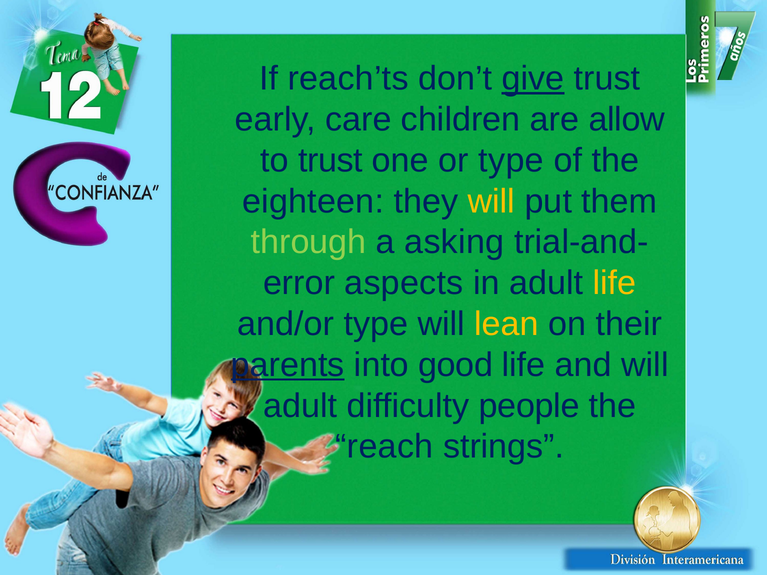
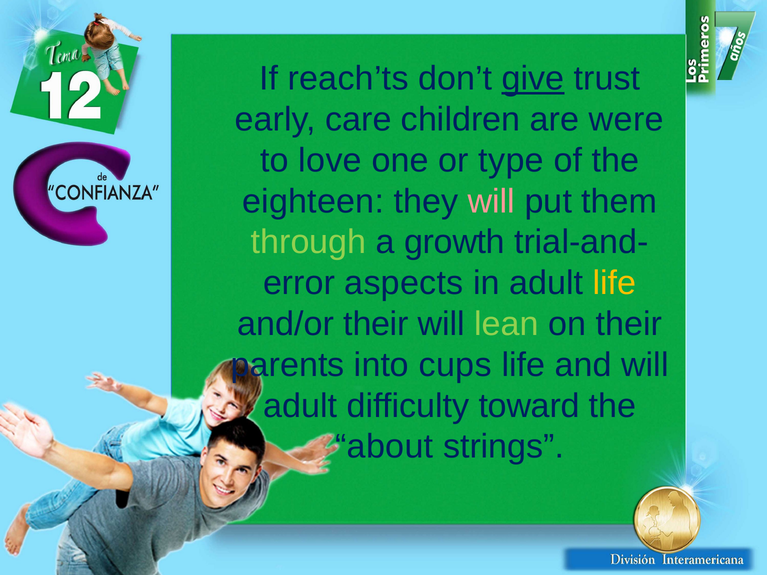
allow: allow -> were (626, 120)
to trust: trust -> love (330, 160)
will colour: yellow -> pink (491, 201)
asking: asking -> growth (455, 242)
and/or type: type -> their (376, 324)
lean colour: yellow -> light green (507, 324)
parents underline: present -> none (288, 365)
good: good -> cups (455, 365)
people: people -> toward (529, 406)
reach: reach -> about (384, 447)
